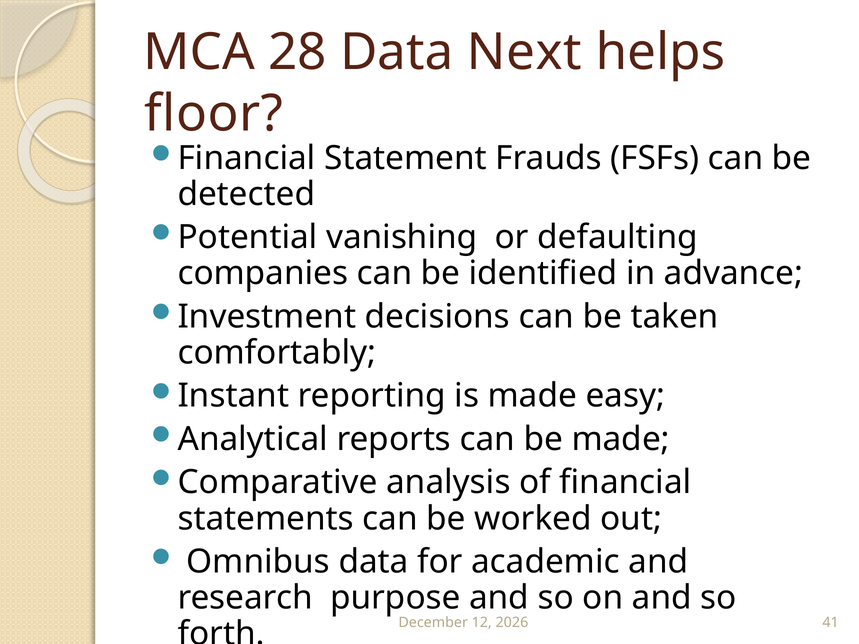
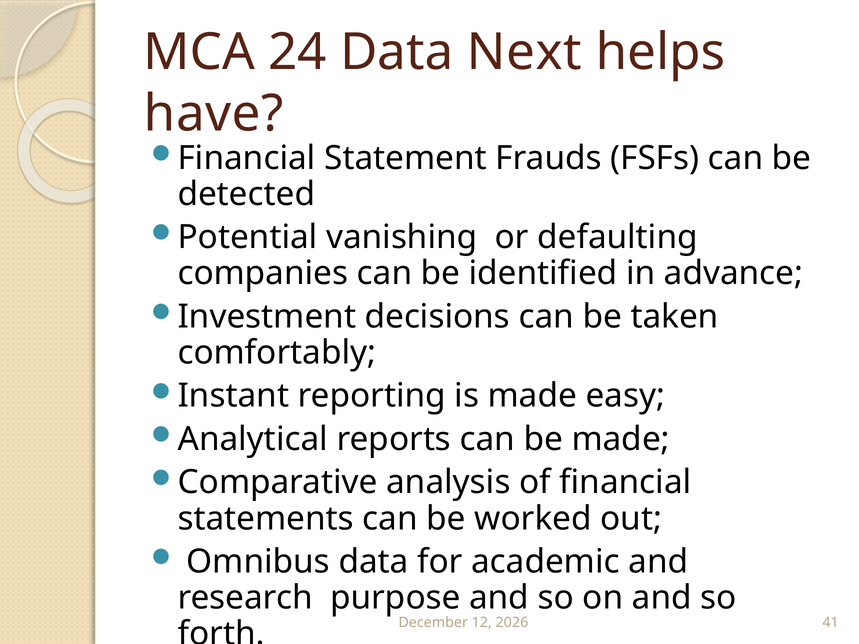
28: 28 -> 24 (297, 52)
floor: floor -> have (214, 114)
